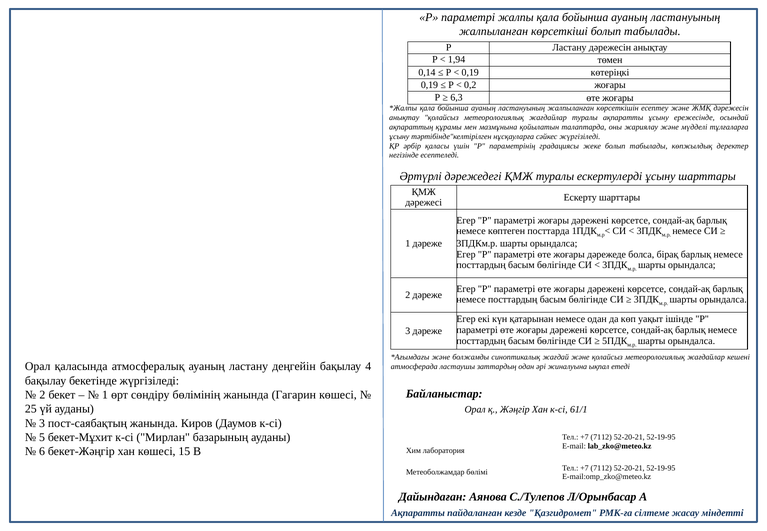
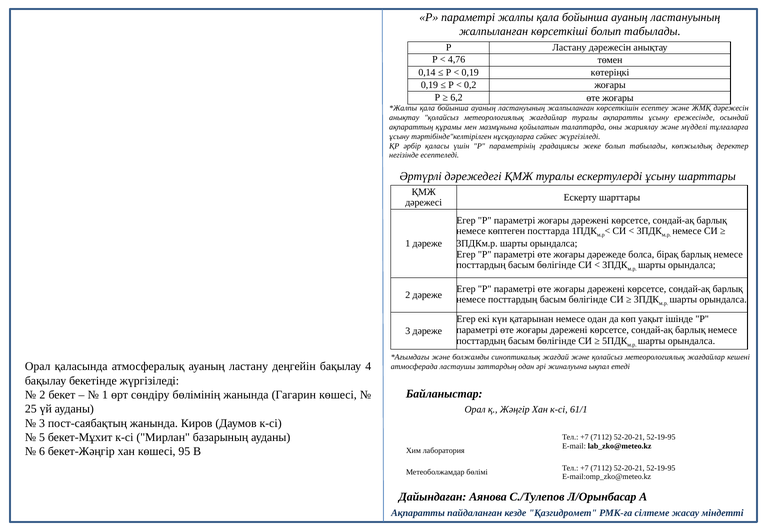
1,94: 1,94 -> 4,76 (457, 60)
6,3: 6,3 -> 6,2 (457, 98)
15: 15 -> 95 (184, 452)
